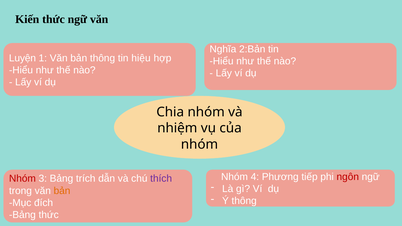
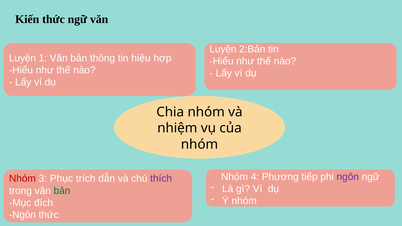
Nghĩa: Nghĩa -> Luyện (223, 49)
ngôn colour: red -> purple (348, 177)
3 Bảng: Bảng -> Phục (61, 179)
bản colour: orange -> green (62, 191)
Ý thông: thông -> nhóm (244, 201)
Bảng: Bảng -> Ngôn (22, 215)
